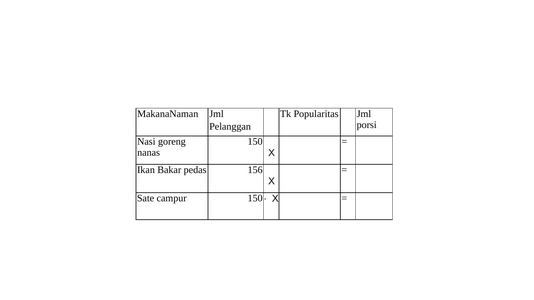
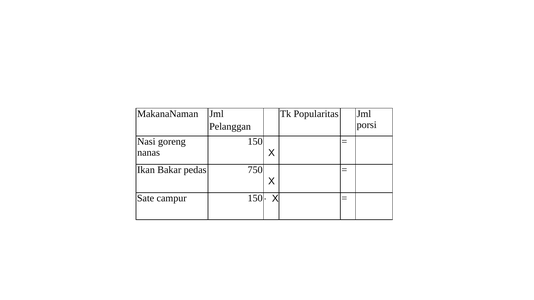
156: 156 -> 750 (255, 170)
